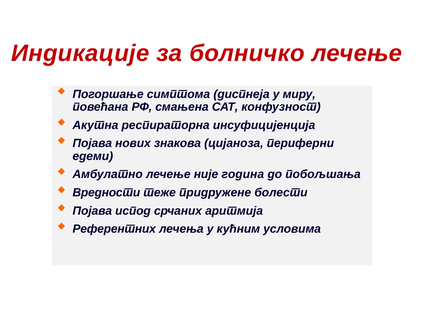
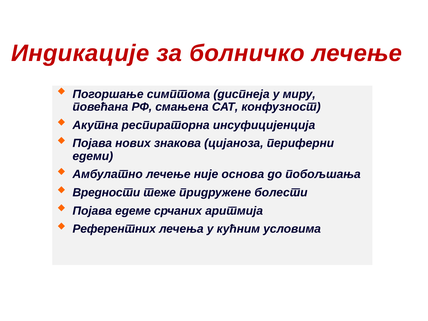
година: година -> основа (243, 174)
испод: испод -> едеме (133, 211)
